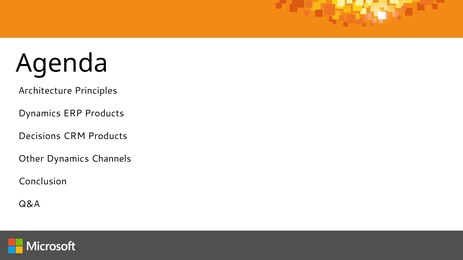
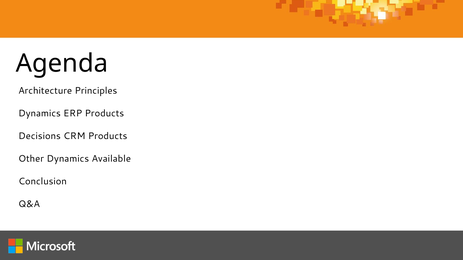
Channels: Channels -> Available (111, 159)
